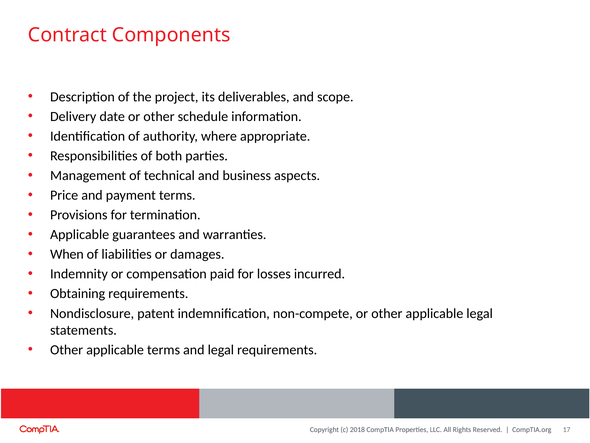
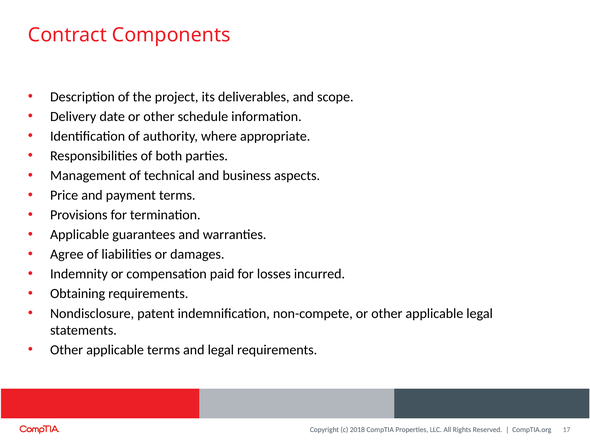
When: When -> Agree (67, 254)
